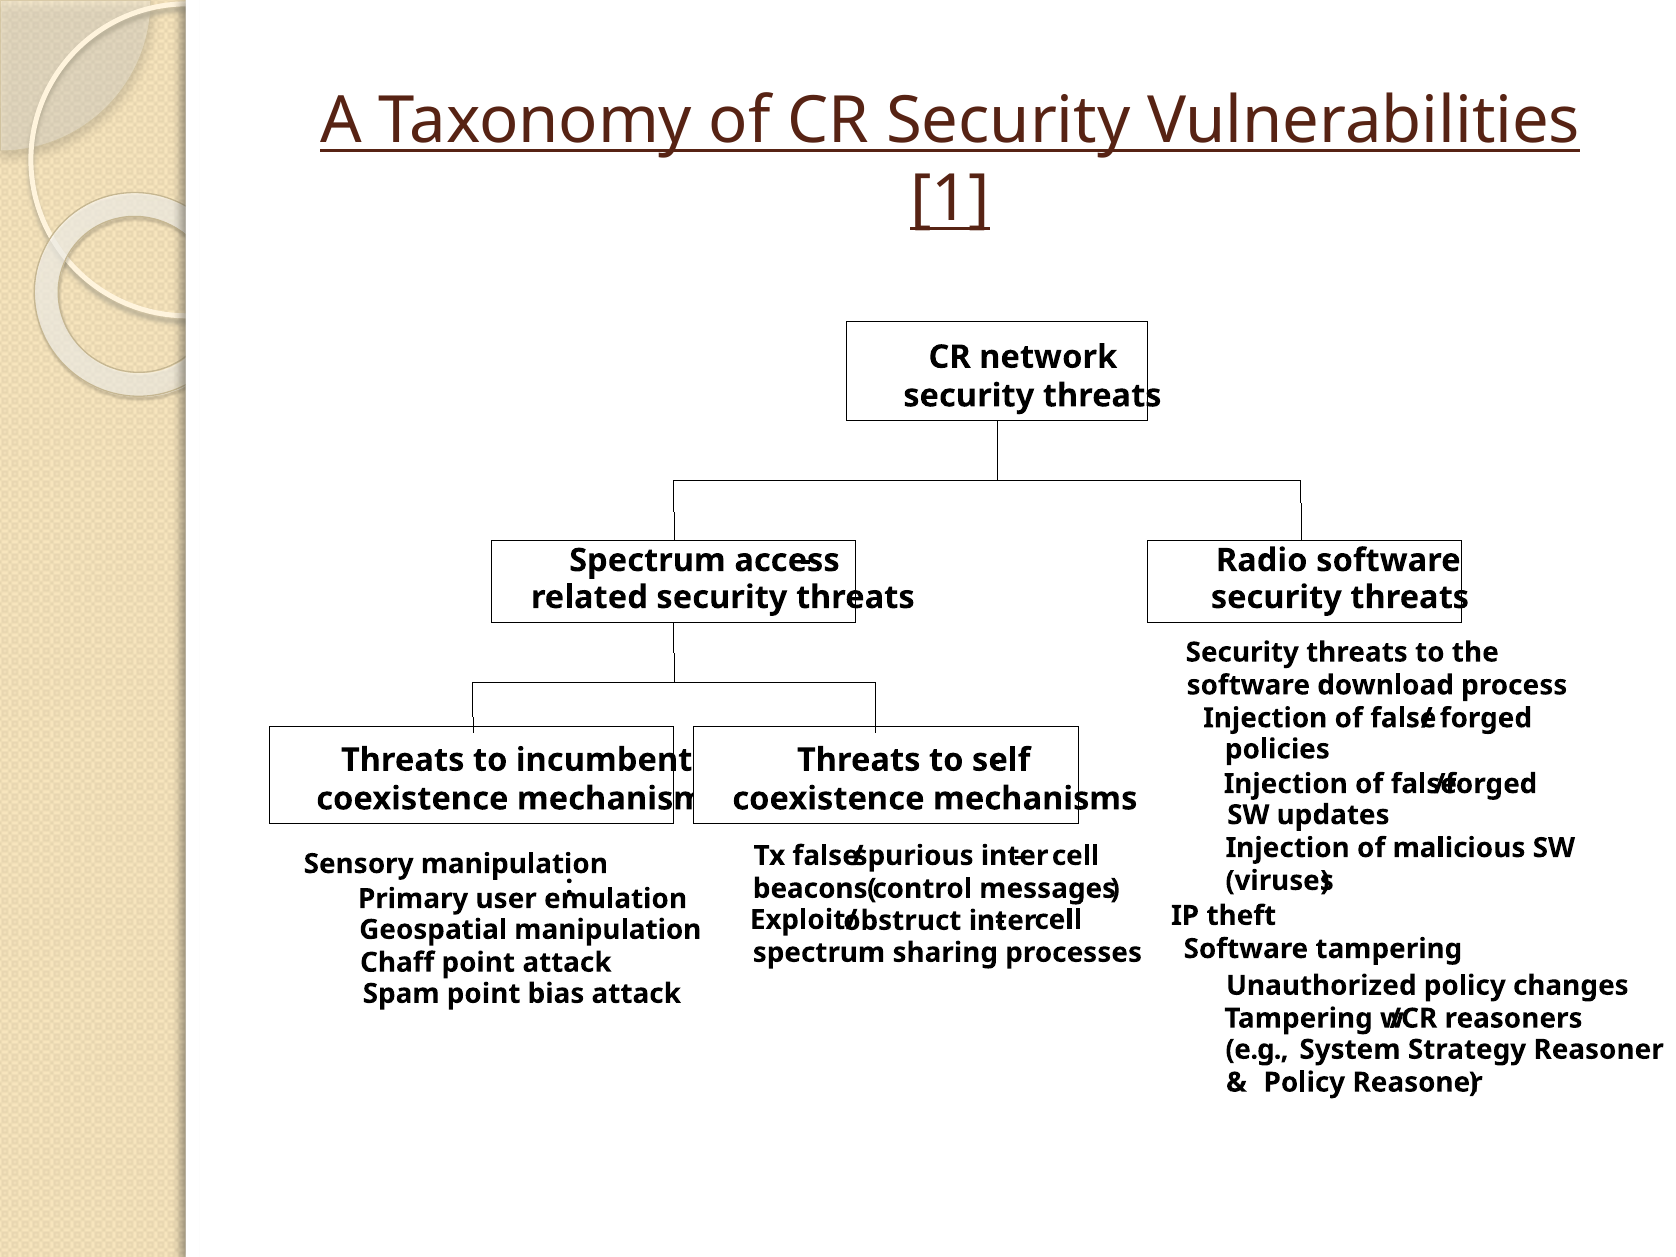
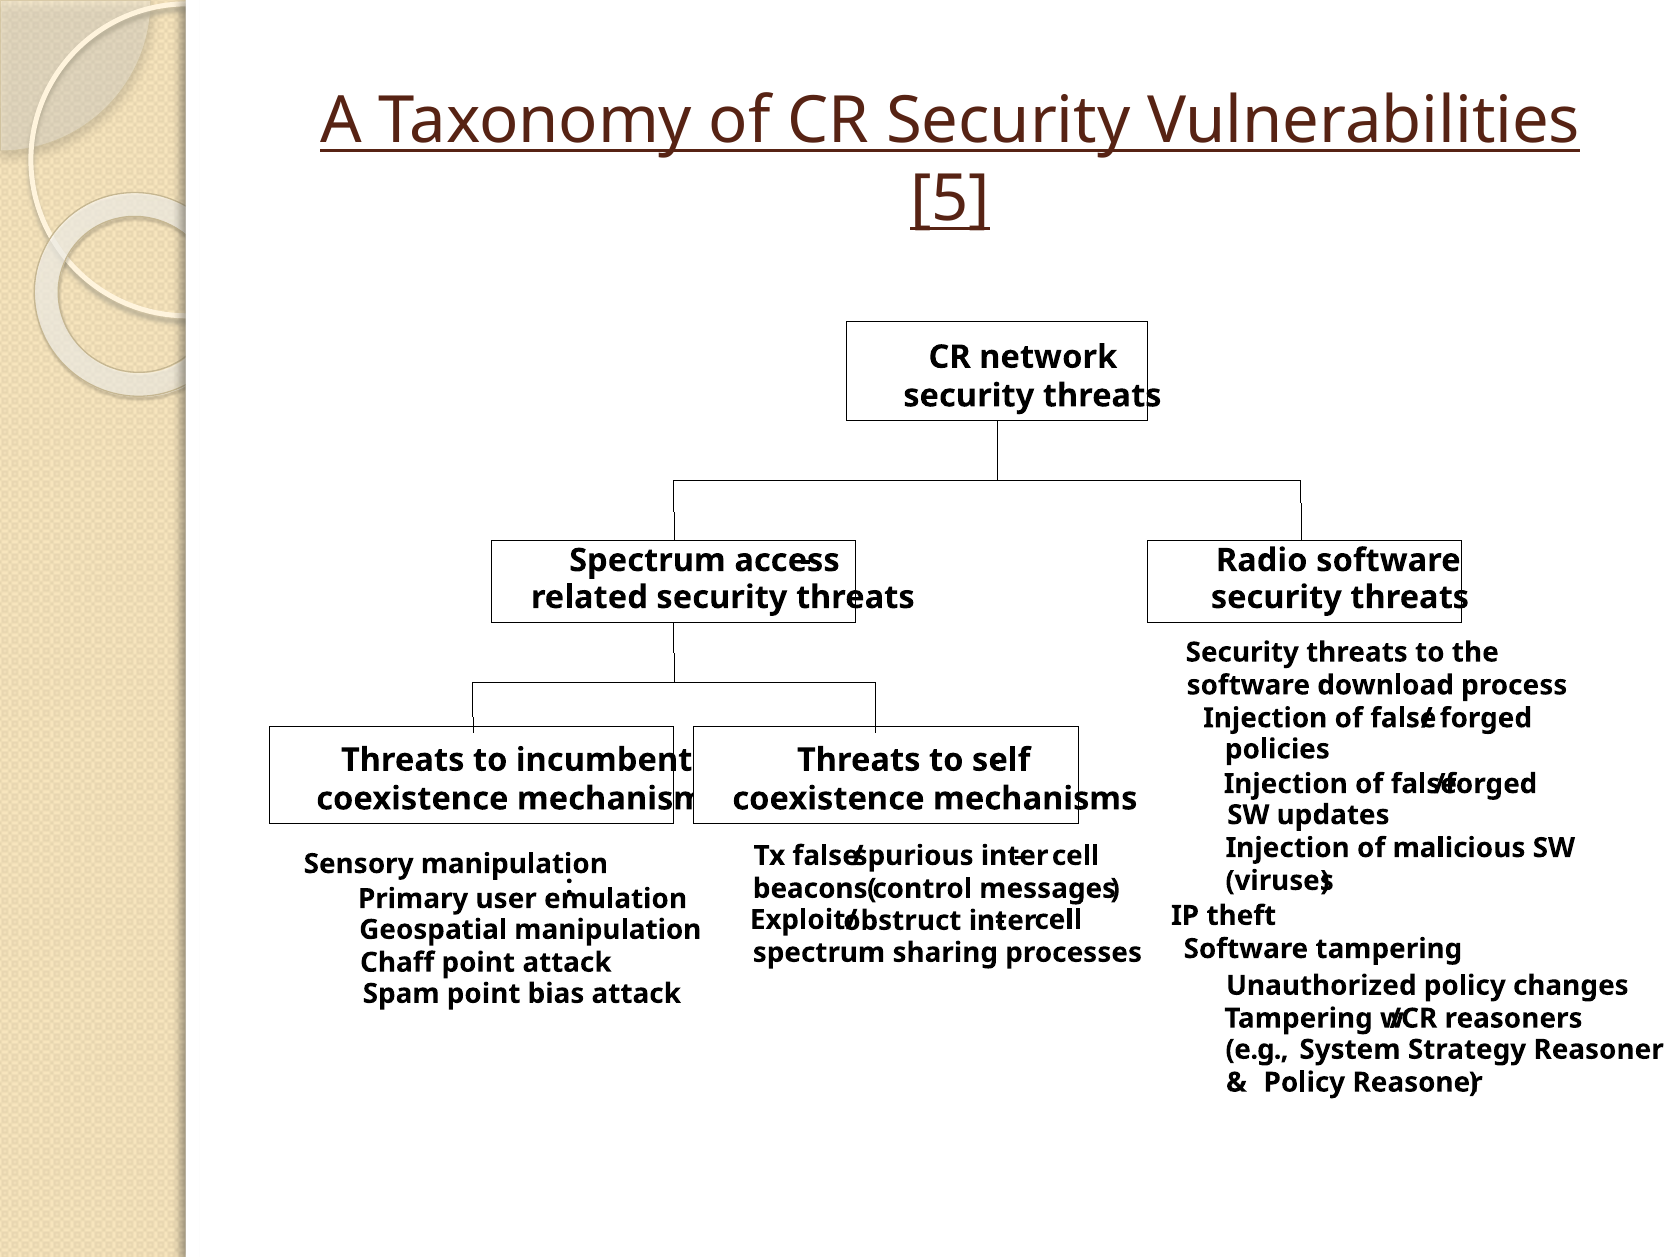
1: 1 -> 5 (950, 199)
